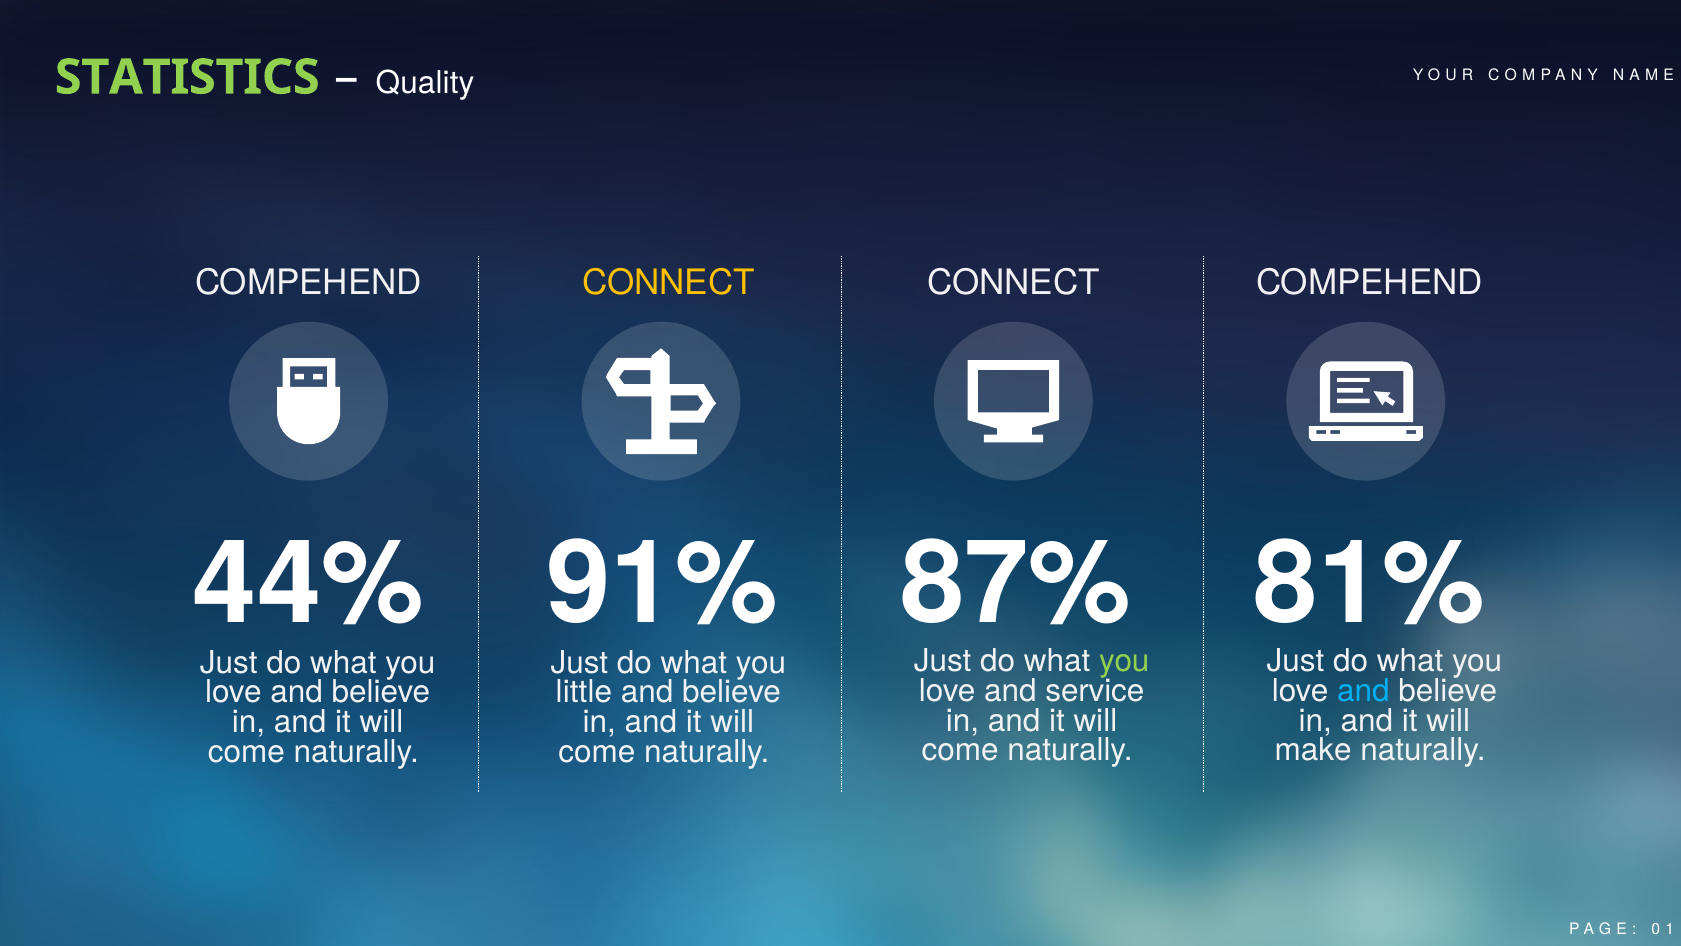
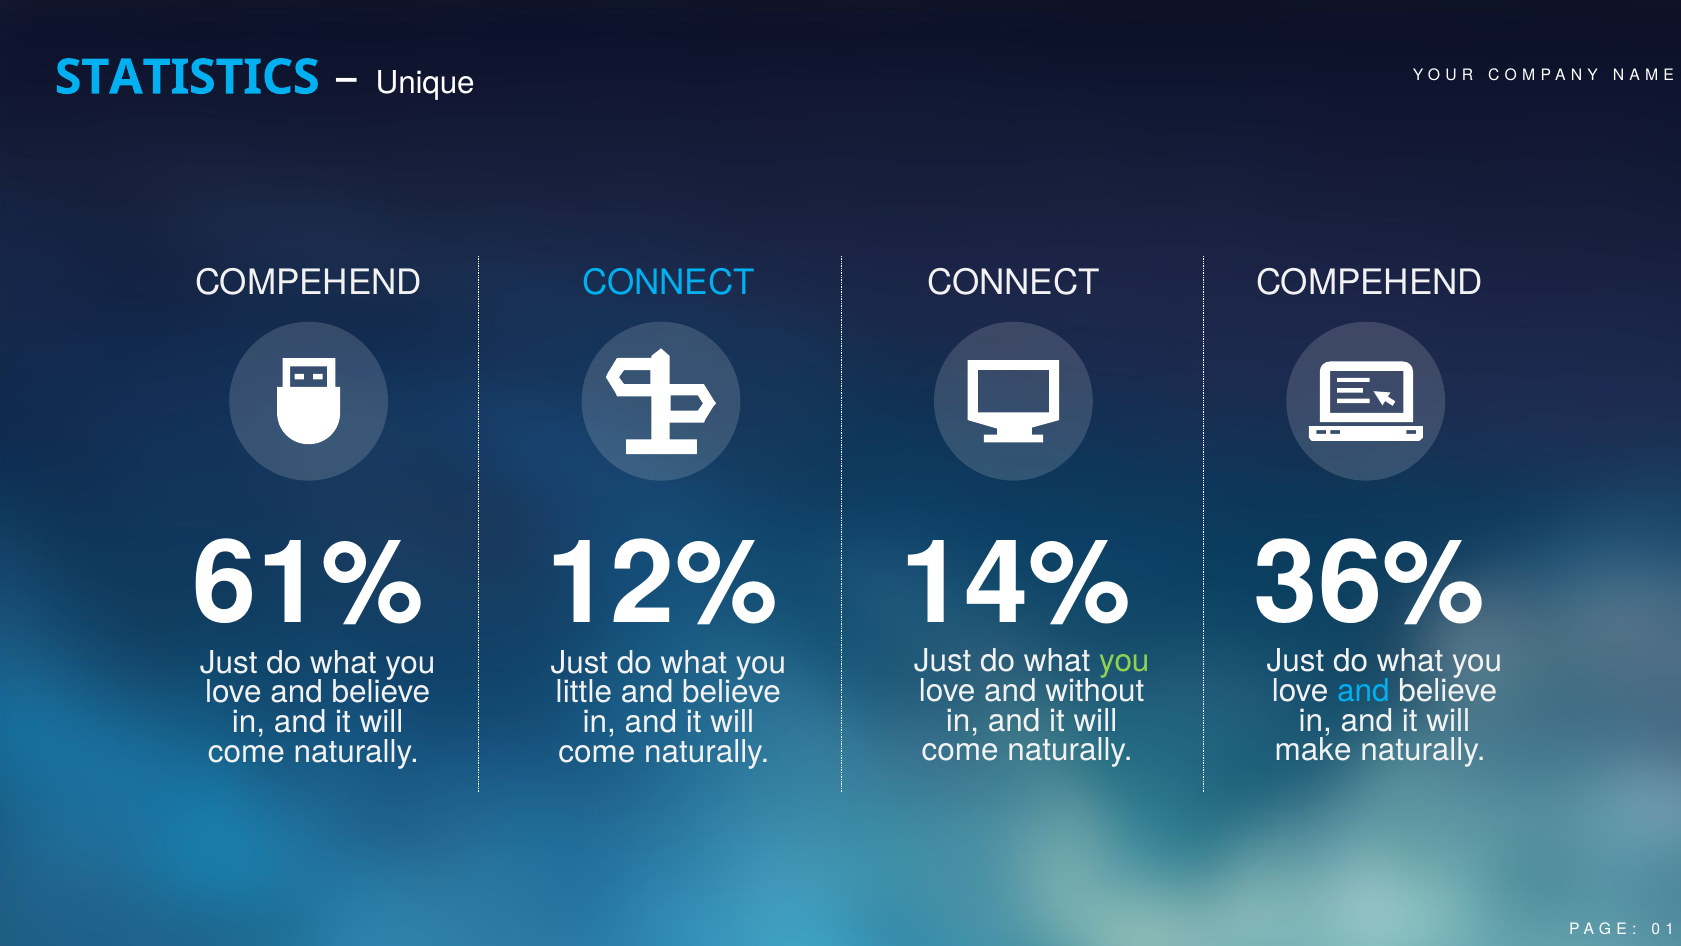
STATISTICS colour: light green -> light blue (187, 77)
Quality: Quality -> Unique (425, 83)
CONNECT colour: yellow -> light blue (668, 283)
44%: 44% -> 61% (309, 584)
91%: 91% -> 12% (662, 584)
87%: 87% -> 14% (1016, 584)
81%: 81% -> 36% (1370, 584)
service: service -> without (1095, 691)
